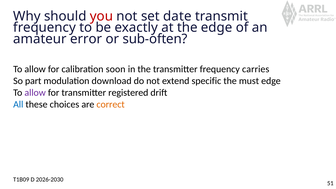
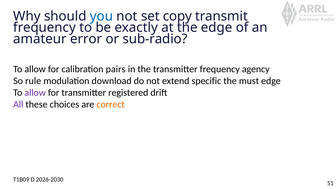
you colour: red -> blue (101, 16)
date: date -> copy (177, 16)
sub-often: sub-often -> sub-radio (155, 39)
soon: soon -> pairs (116, 69)
carries: carries -> agency (256, 69)
part: part -> rule (33, 81)
All colour: blue -> purple (18, 105)
